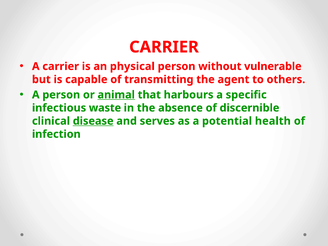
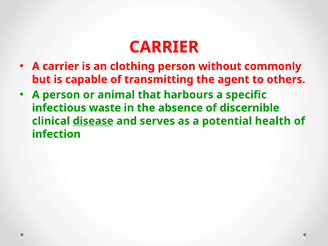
physical: physical -> clothing (132, 66)
vulnerable: vulnerable -> commonly (273, 66)
animal underline: present -> none (116, 95)
